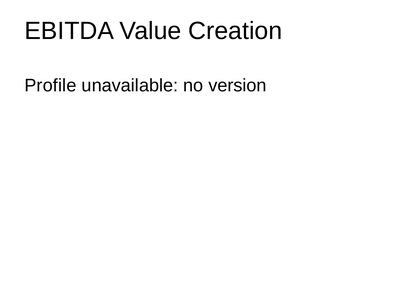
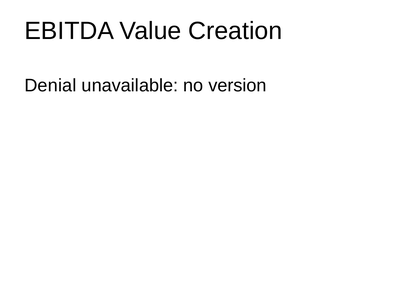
Profile: Profile -> Denial (50, 85)
